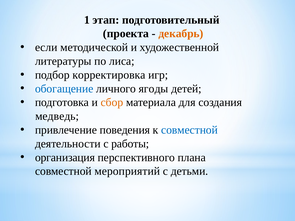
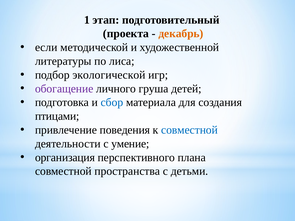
корректировка: корректировка -> экологической (109, 75)
обогащение colour: blue -> purple (64, 89)
ягоды: ягоды -> груша (154, 89)
сбор colour: orange -> blue (112, 103)
медведь: медведь -> птицами (57, 116)
работы: работы -> умение (130, 144)
мероприятий: мероприятий -> пространства (127, 171)
